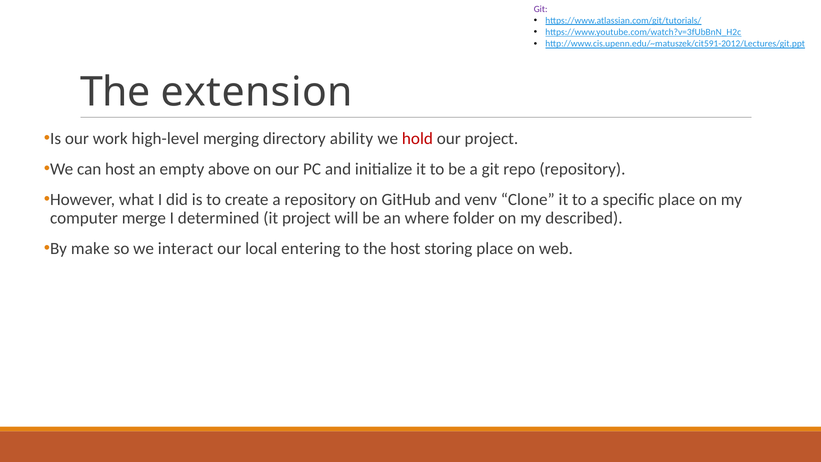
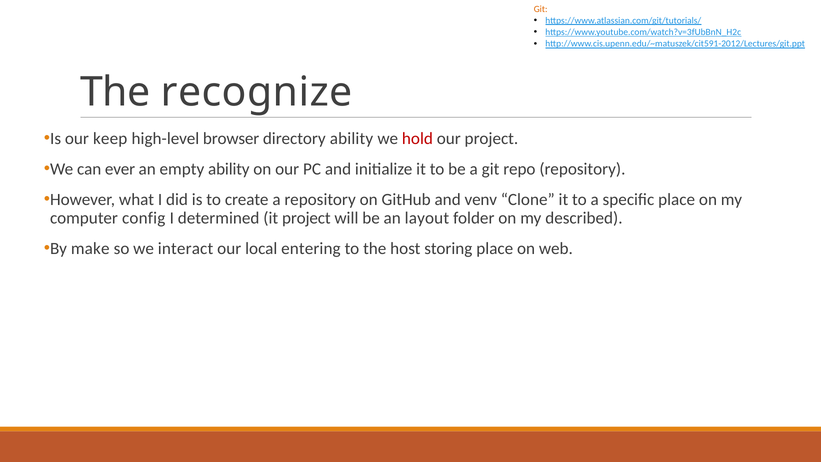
Git colour: purple -> orange (541, 9)
extension: extension -> recognize (257, 92)
work: work -> keep (110, 138)
merging: merging -> browser (231, 138)
can host: host -> ever (120, 169)
empty above: above -> ability (229, 169)
merge: merge -> config (144, 218)
where: where -> layout (427, 218)
